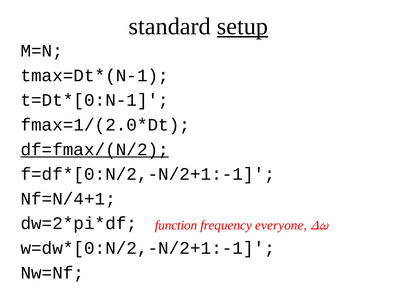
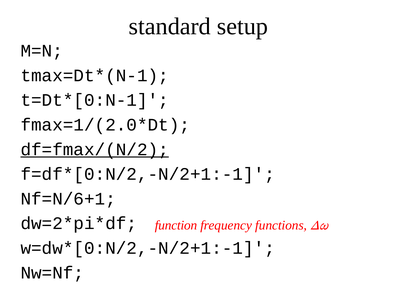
setup underline: present -> none (242, 27)
Nf=N/4+1: Nf=N/4+1 -> Nf=N/6+1 (68, 199)
everyone: everyone -> functions (281, 226)
